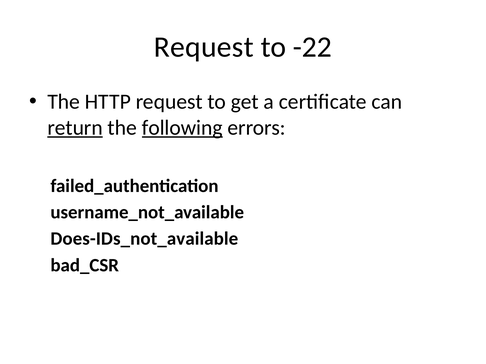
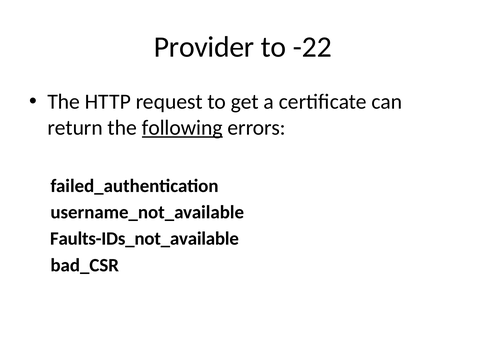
Request: Request -> Provider (204, 47)
return underline: present -> none (75, 128)
Does-IDs_not_available: Does-IDs_not_available -> Faults-IDs_not_available (144, 239)
